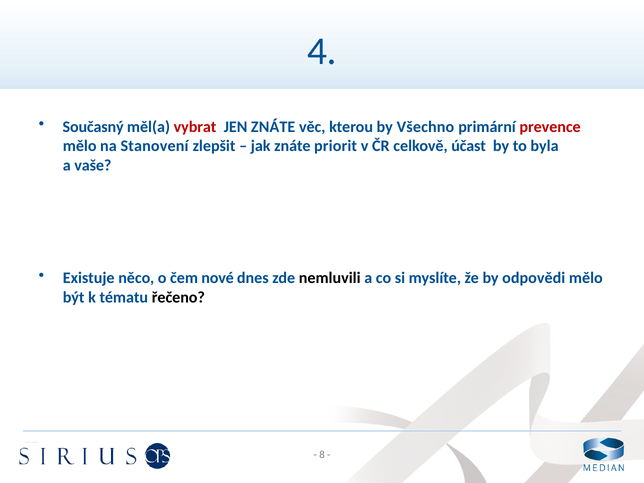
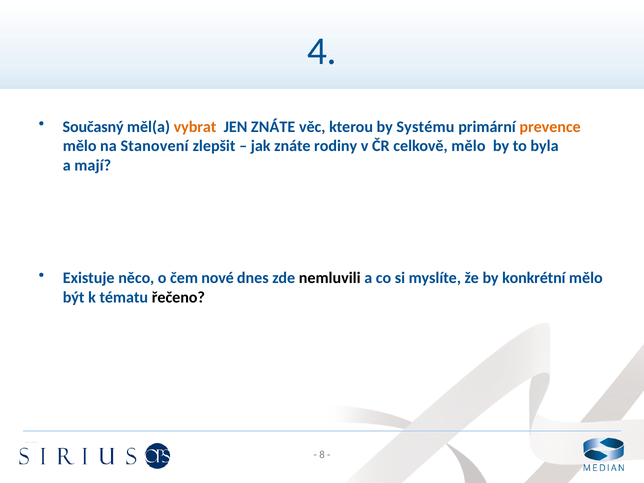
vybrat colour: red -> orange (195, 127)
Všechno: Všechno -> Systému (425, 127)
prevence colour: red -> orange (550, 127)
priorit: priorit -> rodiny (336, 146)
celkově účast: účast -> mělo (468, 146)
vaše: vaše -> mají (93, 165)
odpovědi: odpovědi -> konkrétní (534, 278)
